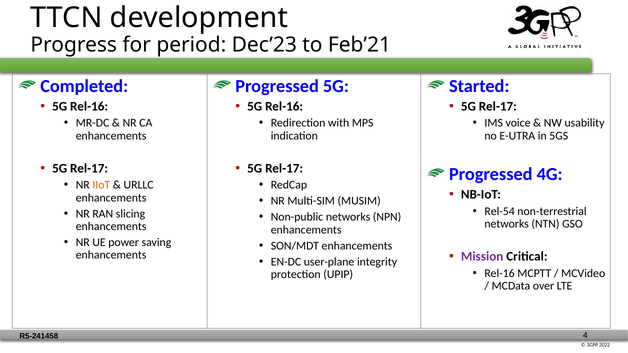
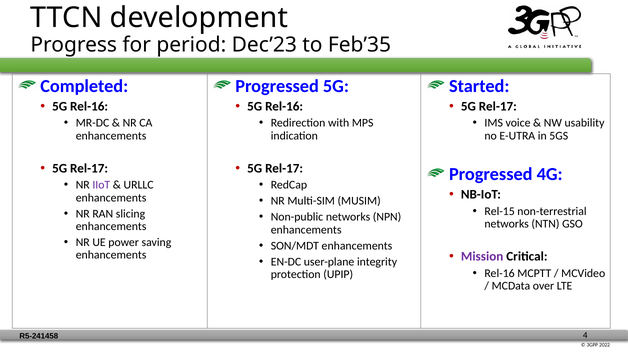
Feb’21: Feb’21 -> Feb’35 (359, 45)
IIoT colour: orange -> purple (101, 185)
Rel-54: Rel-54 -> Rel-15 (500, 211)
